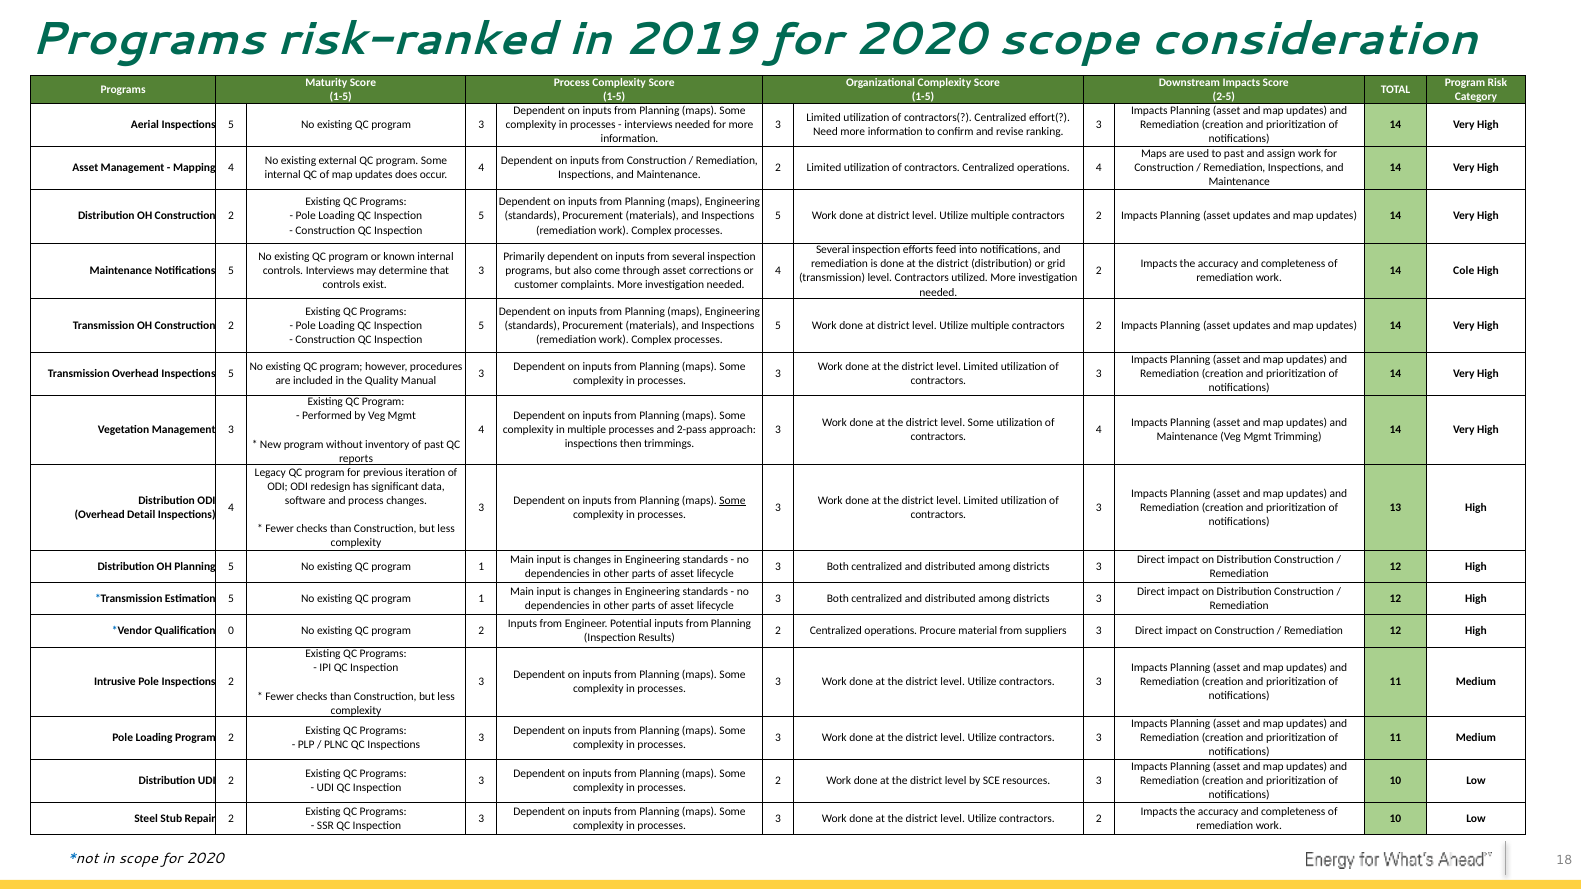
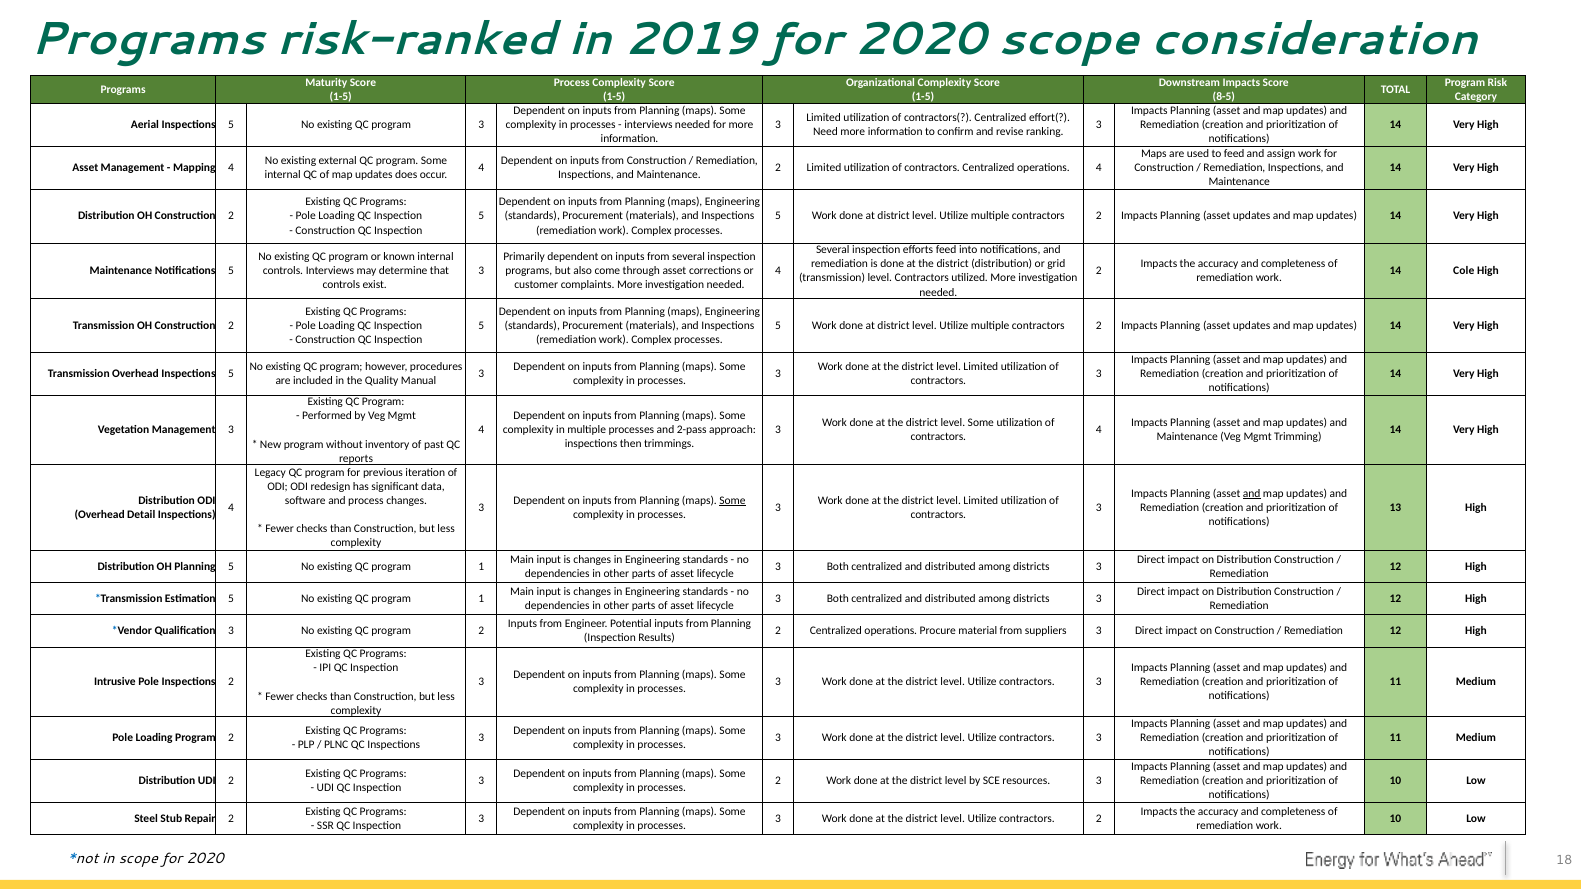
2-5: 2-5 -> 8-5 (1224, 97)
to past: past -> feed (1234, 154)
and underline: none -> present (1252, 493)
Qualification 0: 0 -> 3 (231, 631)
